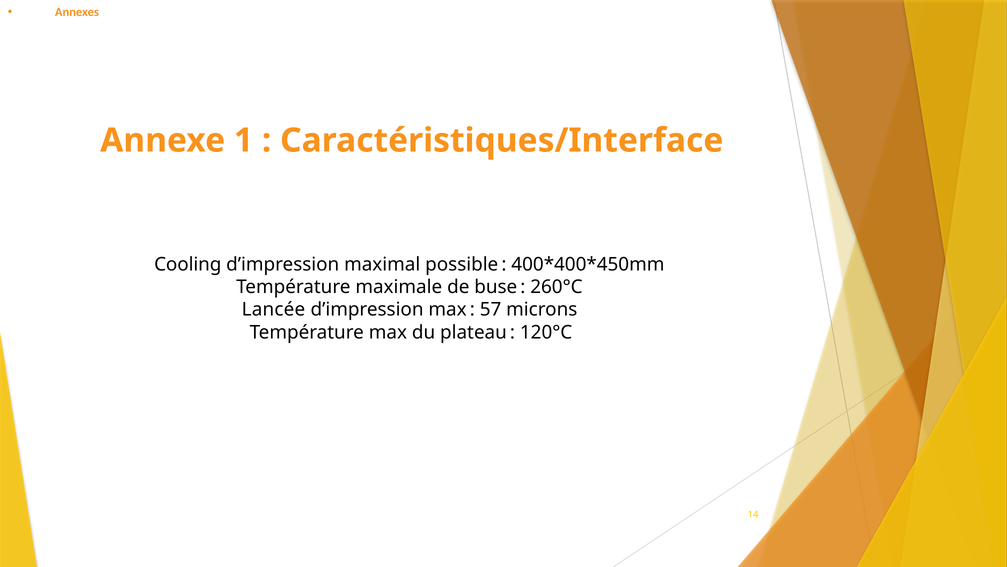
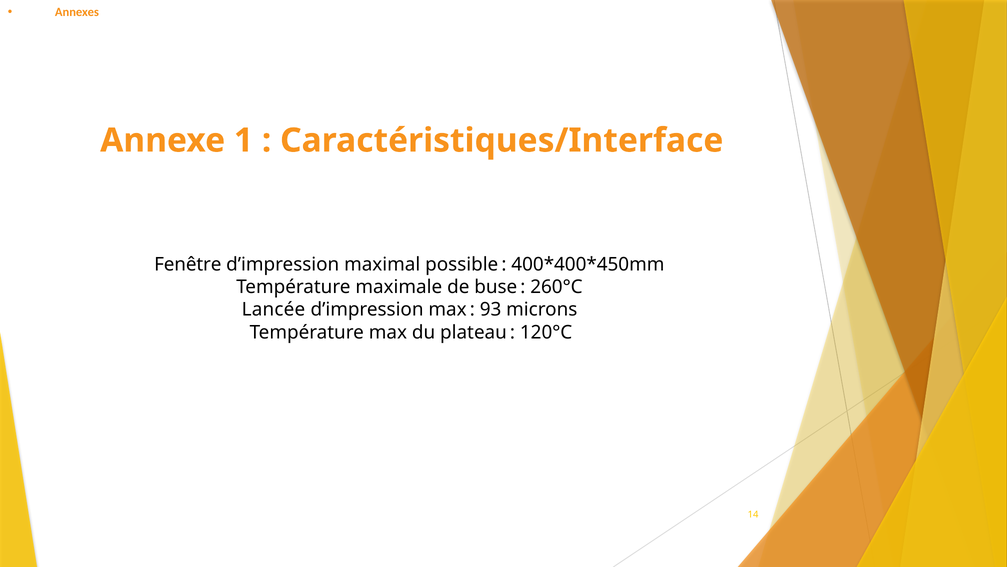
Cooling: Cooling -> Fenêtre (188, 264)
57: 57 -> 93 (491, 309)
